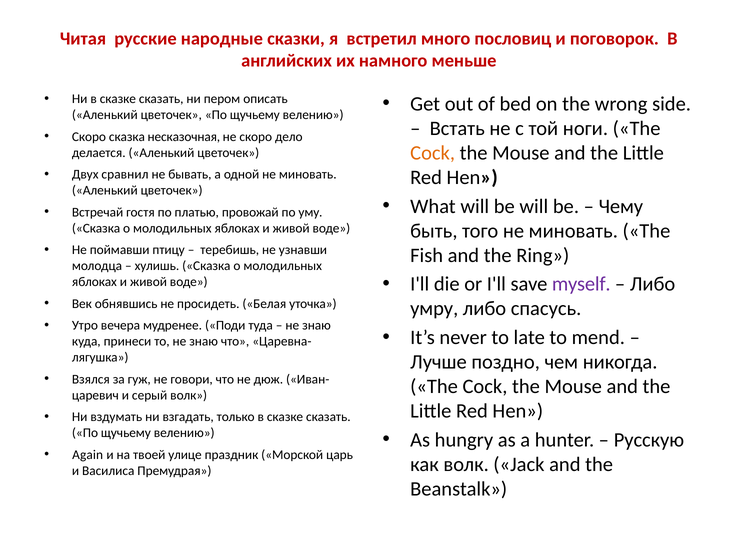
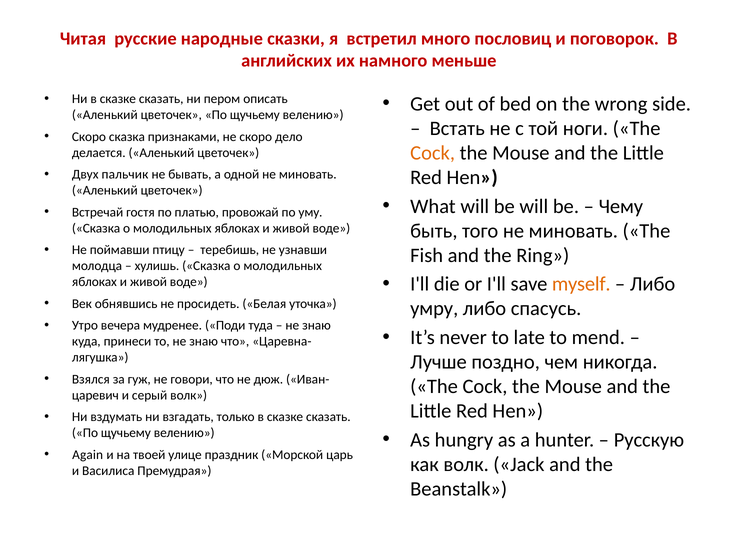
несказочная: несказочная -> признаками (184, 137)
сравнил: сравнил -> пальчик (125, 175)
myself colour: purple -> orange (581, 284)
